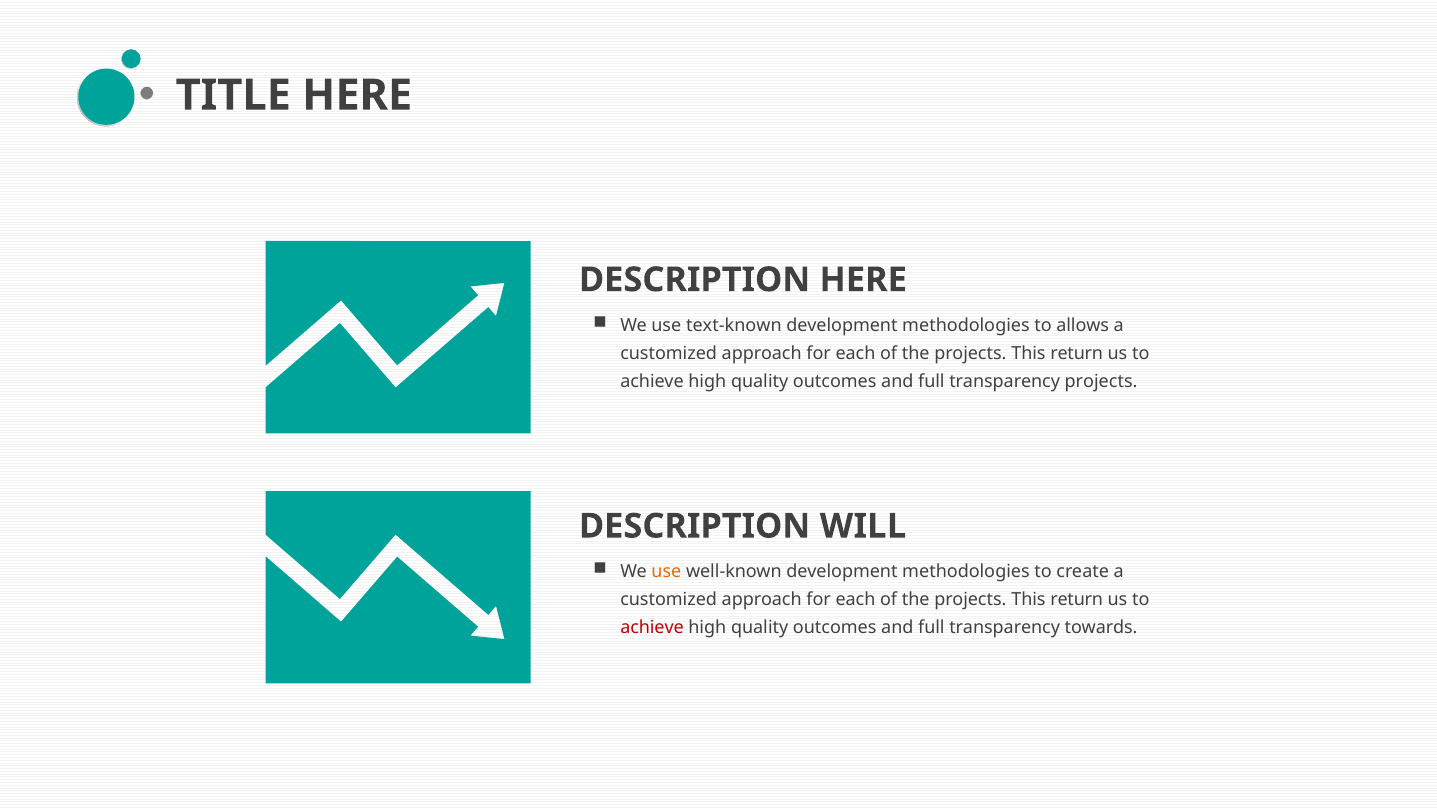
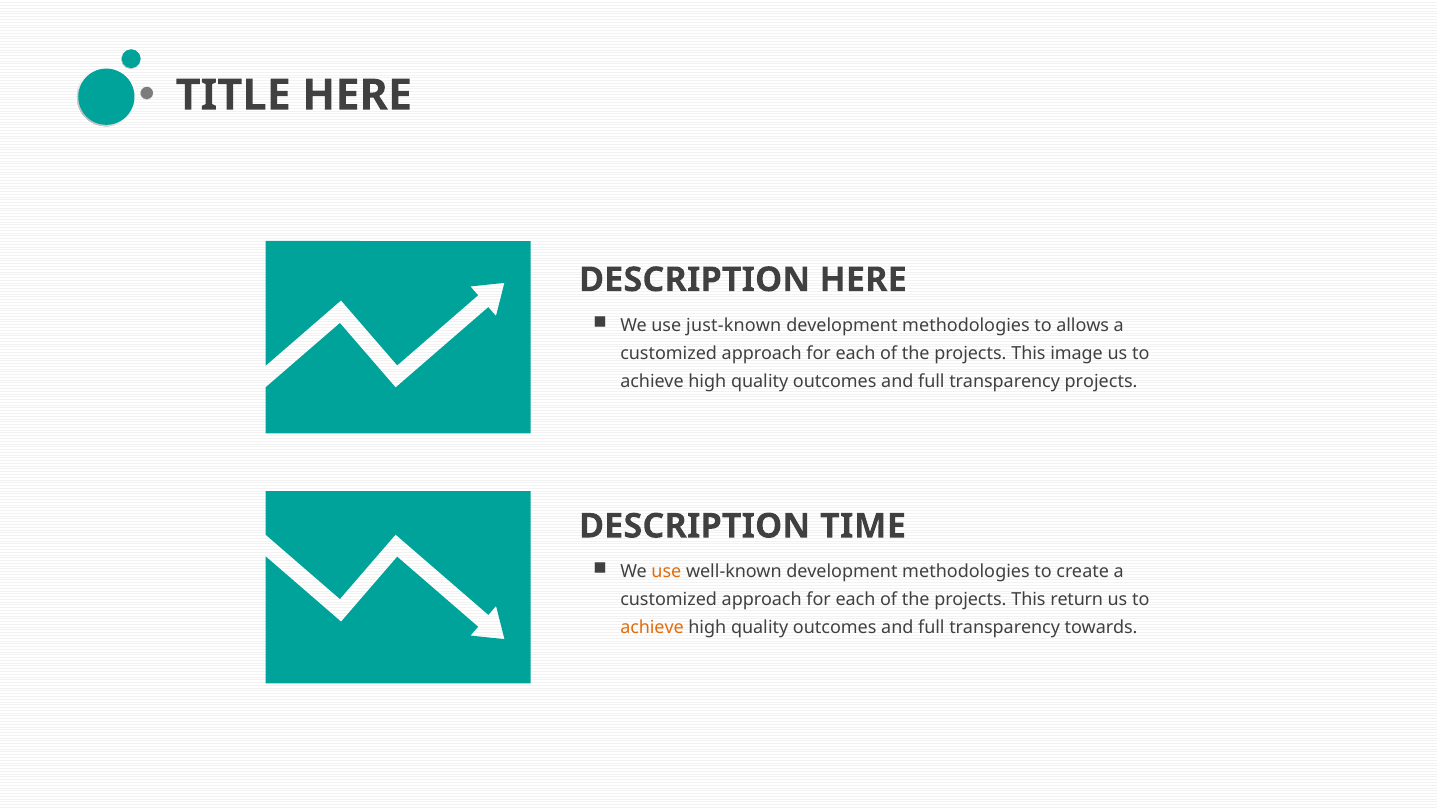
text-known: text-known -> just-known (734, 325)
return: return -> image (1077, 353)
WILL: WILL -> TIME (863, 526)
achieve colour: red -> orange (652, 627)
